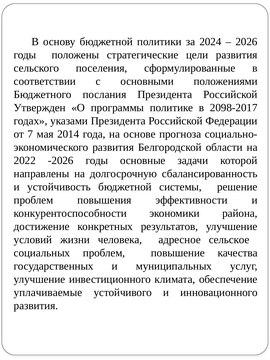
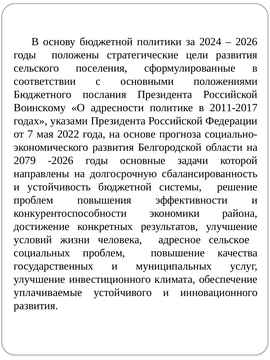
Утвержден: Утвержден -> Воинскому (40, 108)
программы: программы -> адресности (117, 108)
2098-2017: 2098-2017 -> 2011-2017 (234, 108)
2014: 2014 -> 2022 (68, 134)
2022: 2022 -> 2079 (25, 160)
